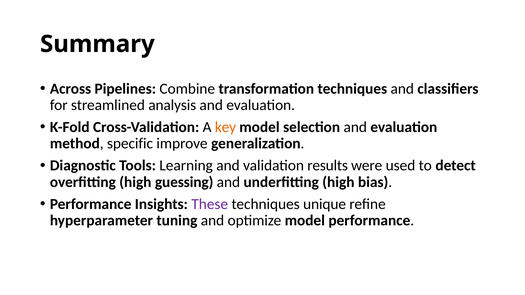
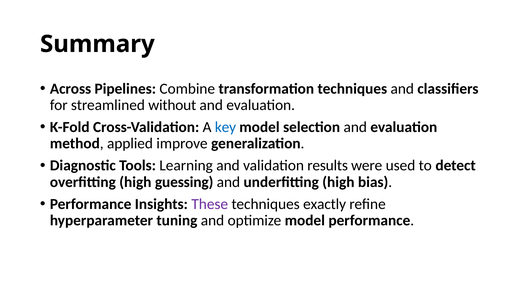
analysis: analysis -> without (172, 105)
key colour: orange -> blue (225, 127)
specific: specific -> applied (130, 144)
unique: unique -> exactly (325, 204)
